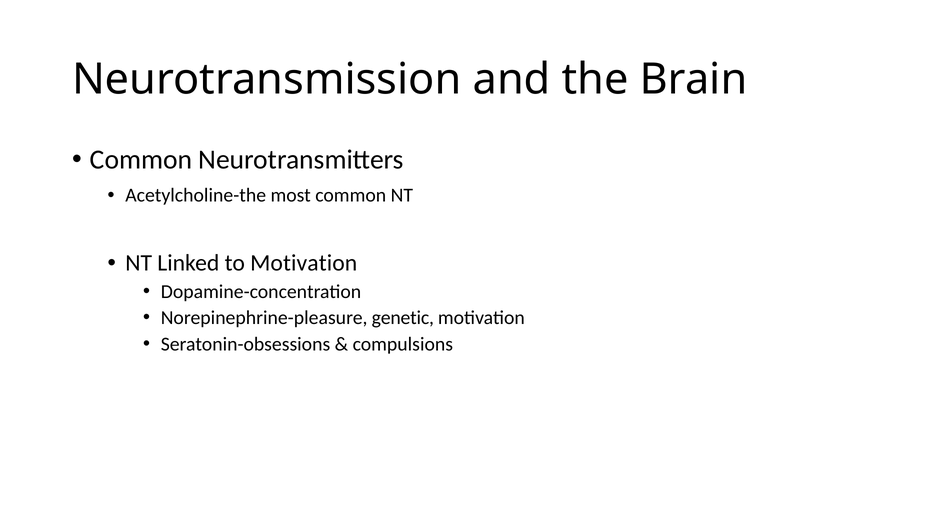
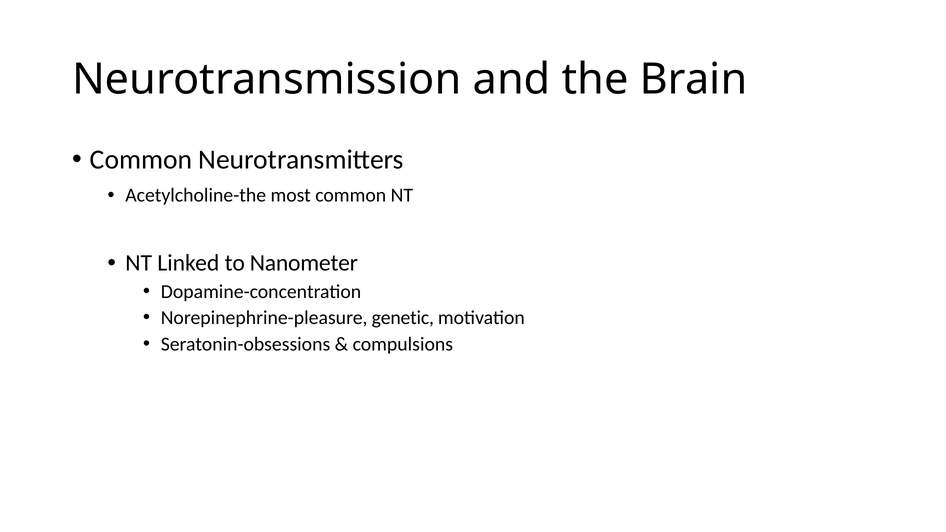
to Motivation: Motivation -> Nanometer (304, 263)
